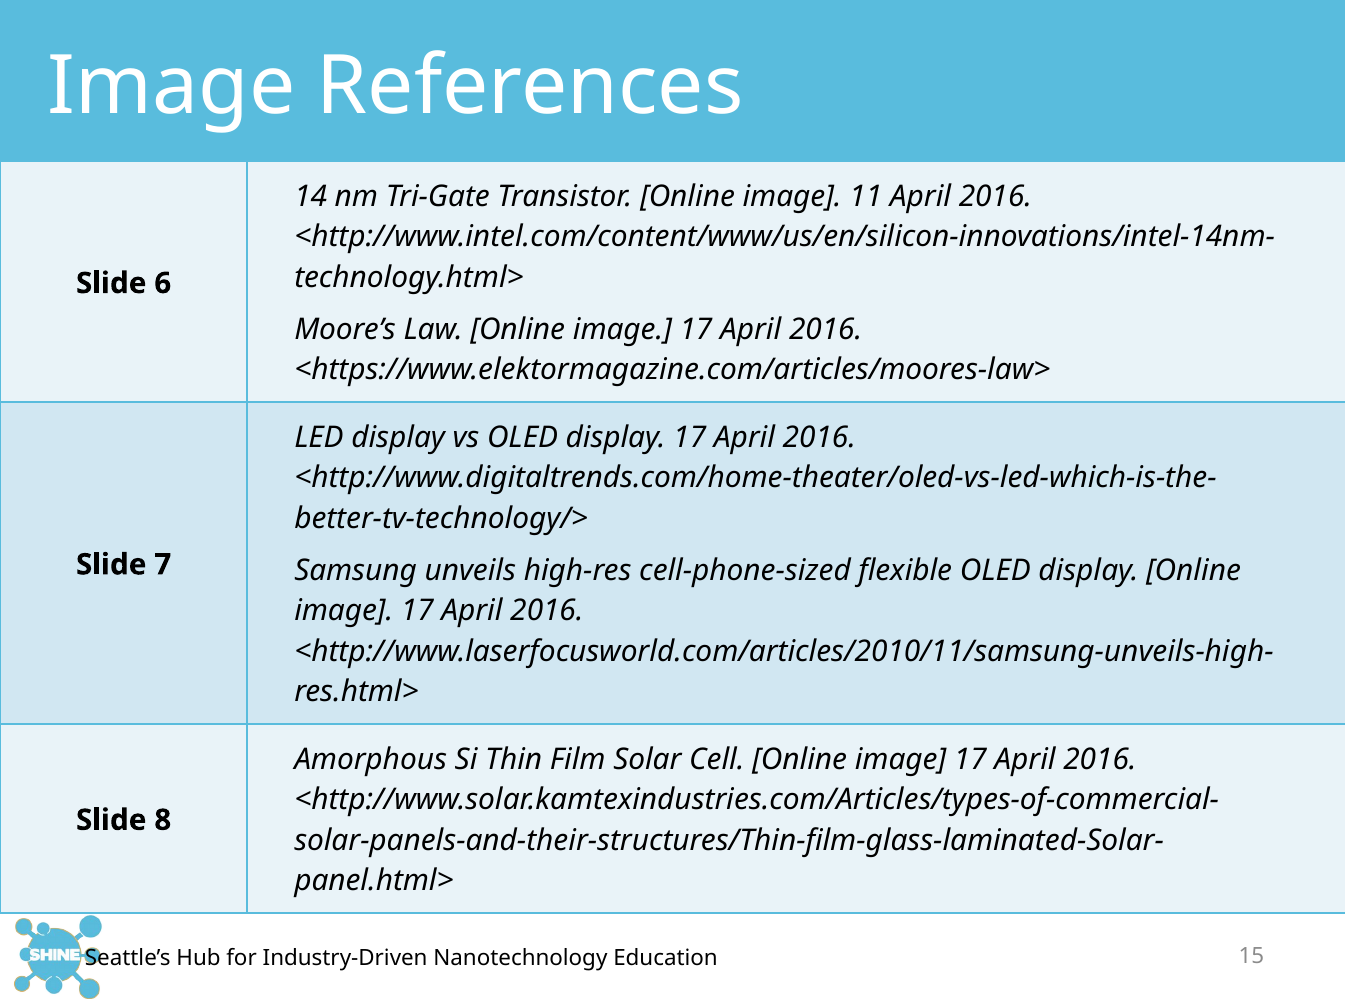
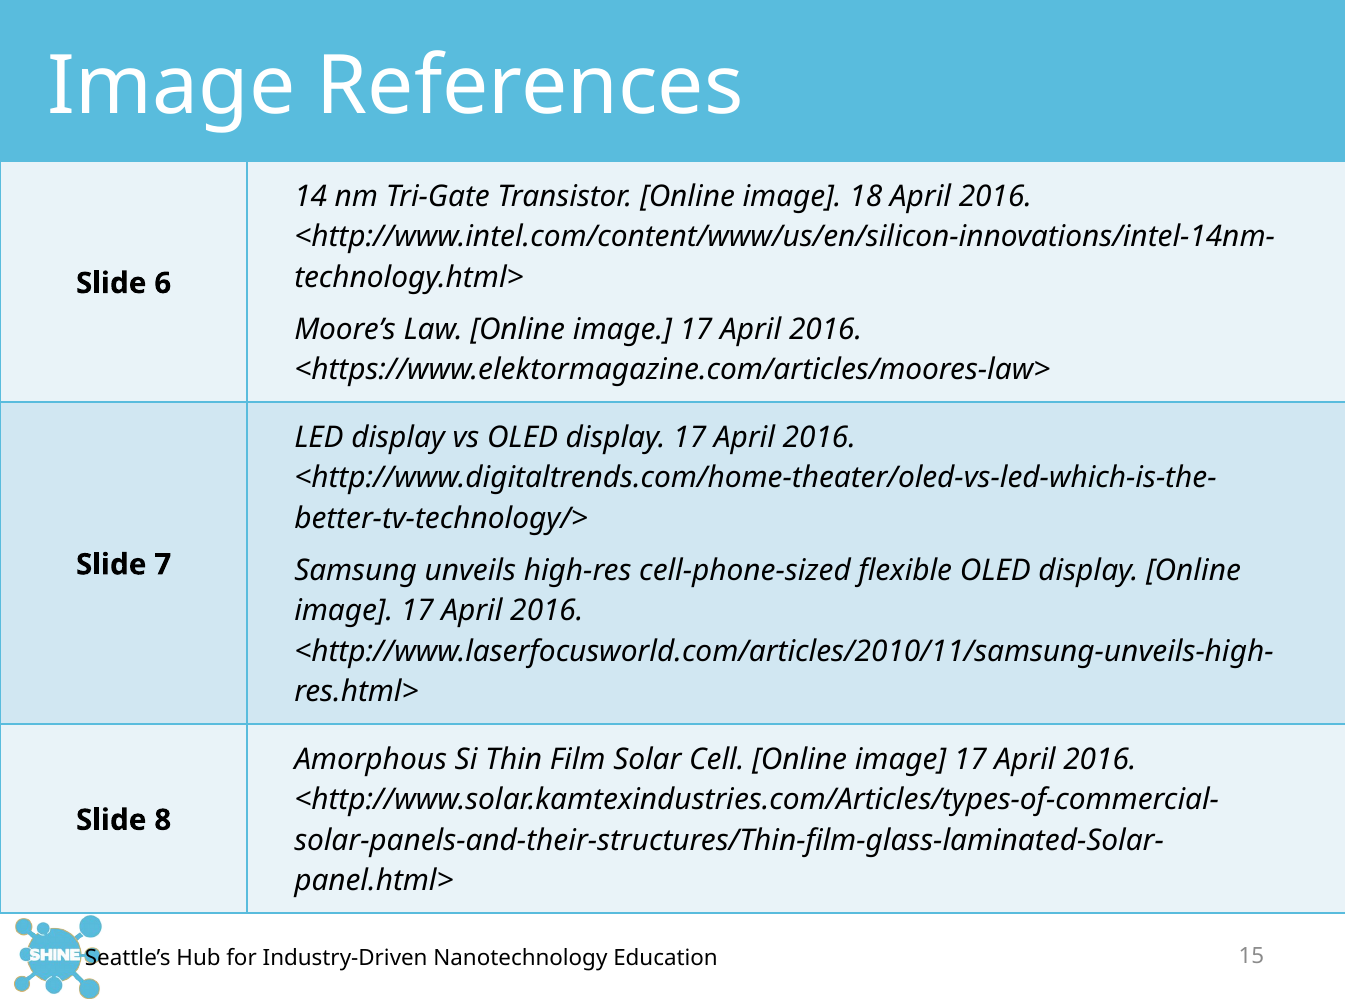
11: 11 -> 18 (866, 197)
